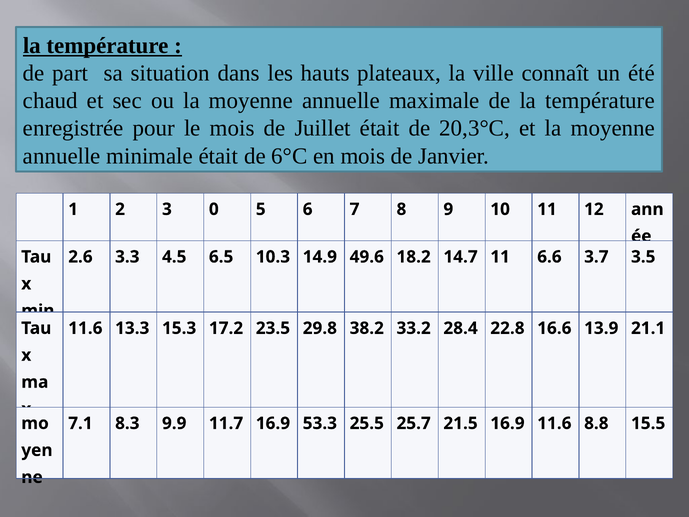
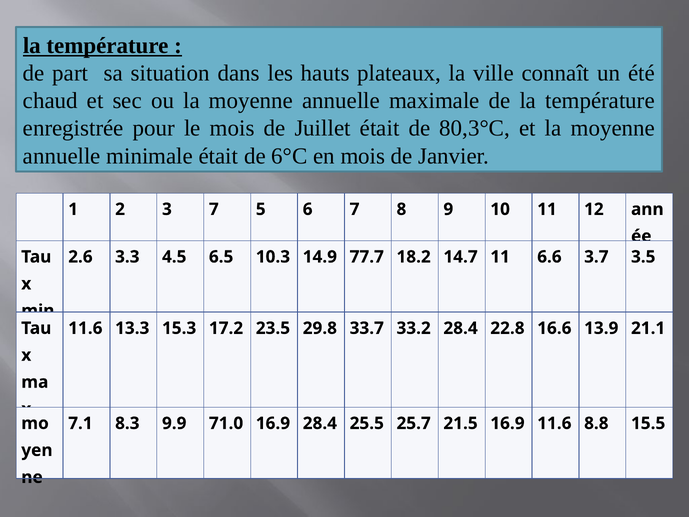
20,3°C: 20,3°C -> 80,3°C (475, 128)
3 0: 0 -> 7 (214, 209)
49.6: 49.6 -> 77.7 (367, 257)
38.2: 38.2 -> 33.7 (367, 328)
11.7: 11.7 -> 71.0 (226, 423)
16.9 53.3: 53.3 -> 28.4 (320, 423)
